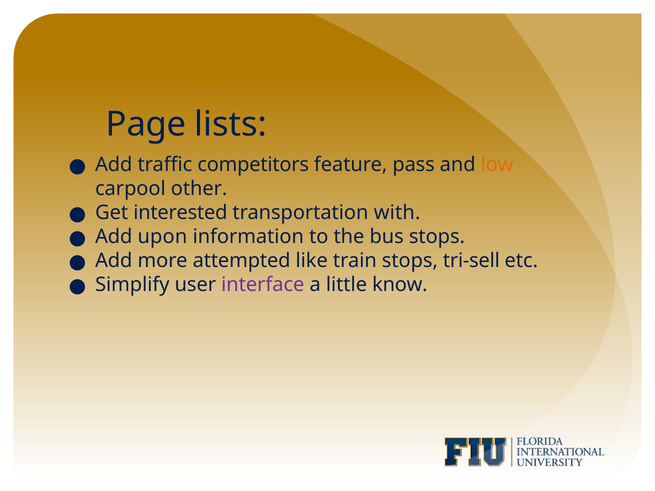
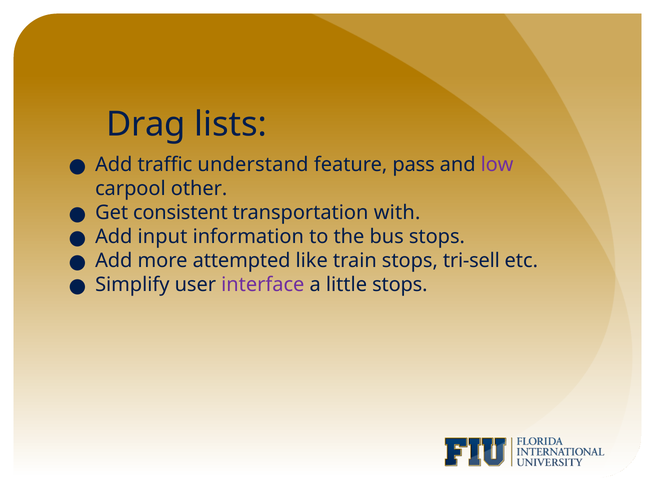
Page: Page -> Drag (146, 124)
competitors: competitors -> understand (253, 165)
low colour: orange -> purple (497, 165)
interested: interested -> consistent (180, 213)
upon: upon -> input (162, 237)
little know: know -> stops (400, 285)
